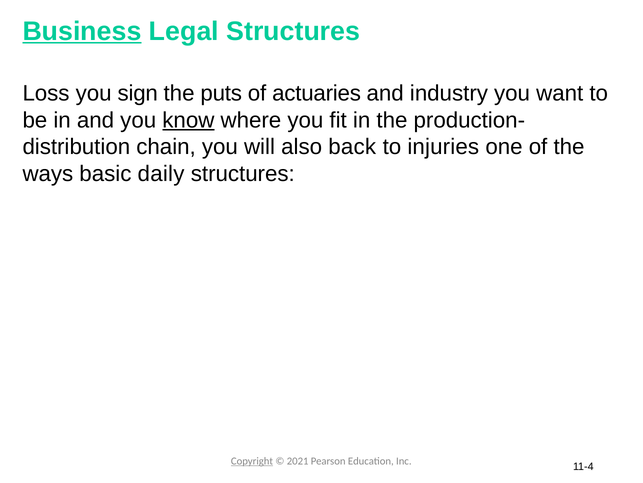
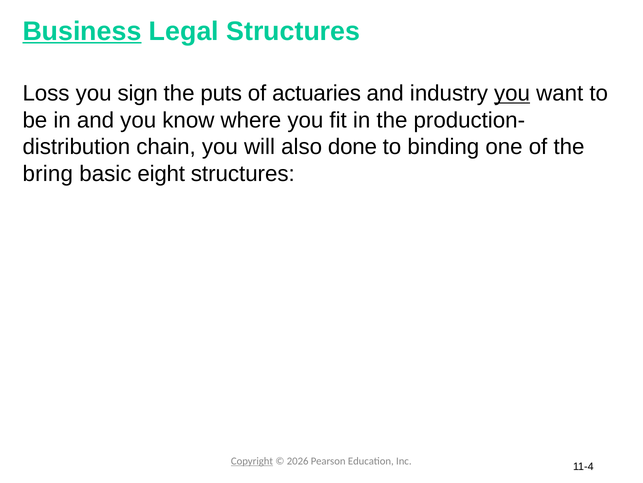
you underline: none -> present (512, 93)
know underline: present -> none (188, 120)
back: back -> done (352, 147)
injuries: injuries -> binding (443, 147)
ways: ways -> bring (48, 174)
daily: daily -> eight (161, 174)
2021: 2021 -> 2026 (298, 460)
